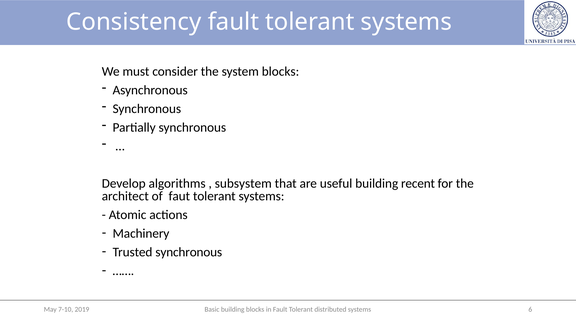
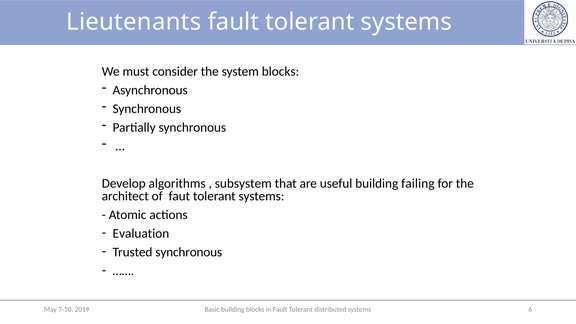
Consistency: Consistency -> Lieutenants (134, 22)
recent: recent -> failing (418, 183)
Machinery: Machinery -> Evaluation (141, 233)
